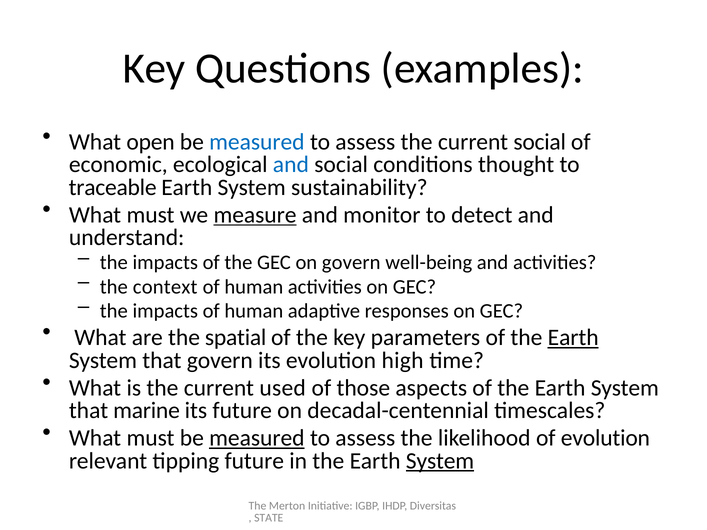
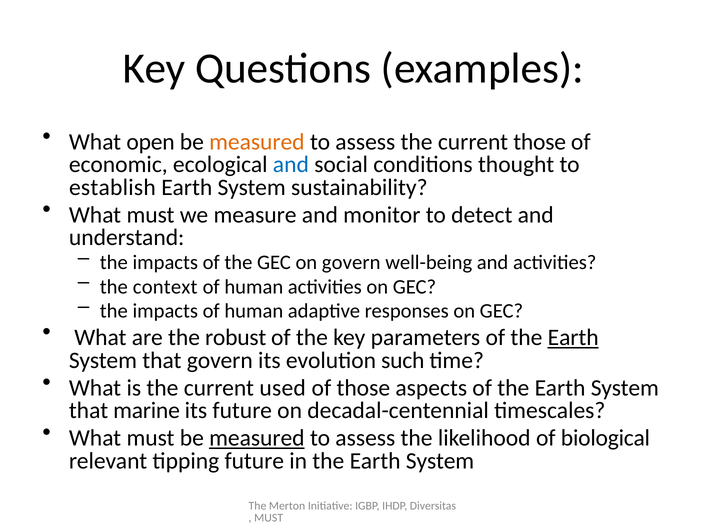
measured colour: blue -> orange (257, 142)
current social: social -> those (540, 142)
traceable: traceable -> establish (112, 187)
measure underline: present -> none (255, 215)
spatial: spatial -> robust (236, 338)
high: high -> such (403, 360)
of evolution: evolution -> biological (605, 438)
System underline: present -> none (440, 461)
STATE: STATE -> MUST (269, 518)
